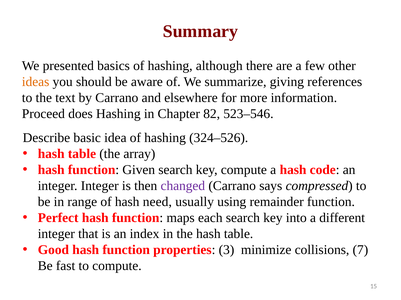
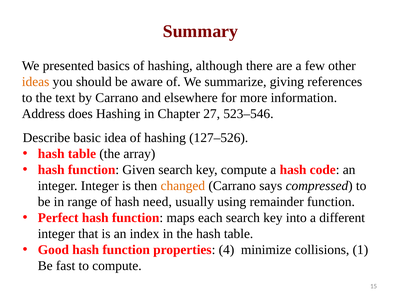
Proceed: Proceed -> Address (43, 114)
82: 82 -> 27 (212, 114)
324–526: 324–526 -> 127–526 (219, 138)
changed colour: purple -> orange (183, 186)
3: 3 -> 4 (227, 251)
7: 7 -> 1 (360, 251)
